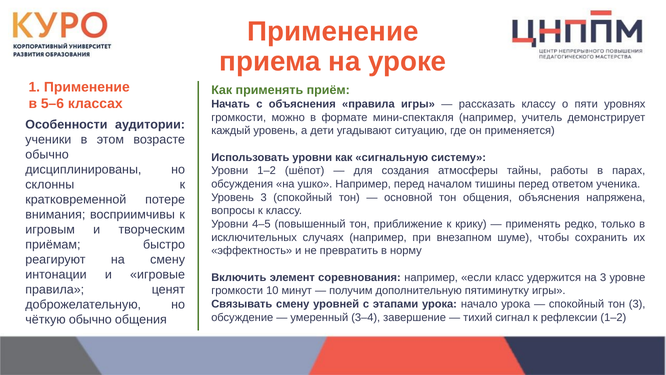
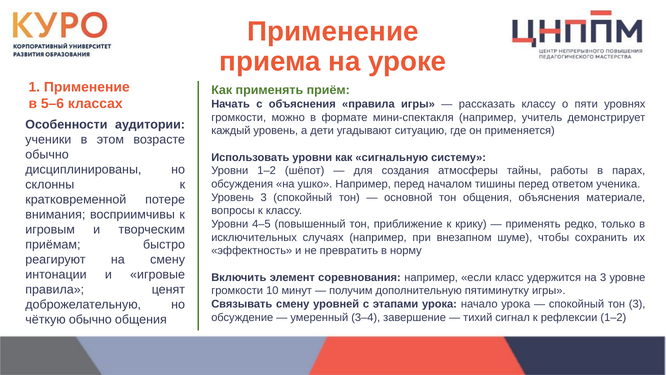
напряжена: напряжена -> материале (616, 197)
